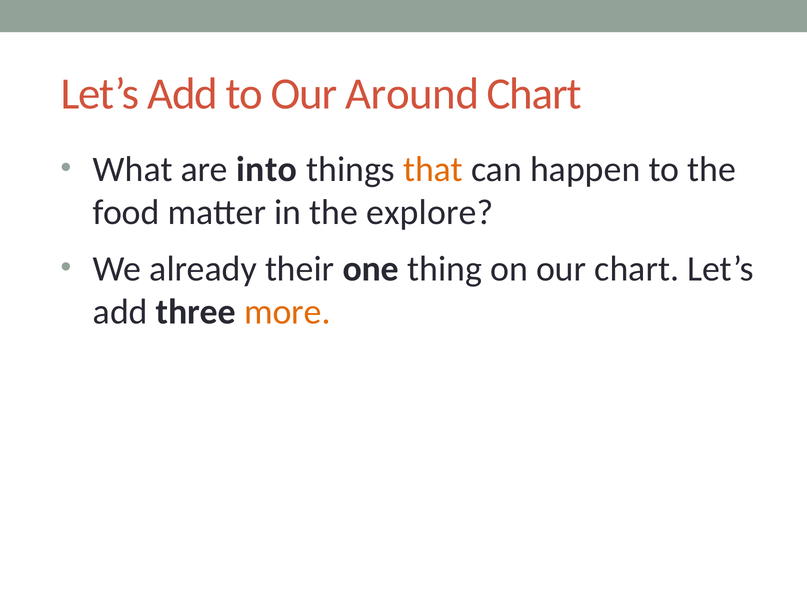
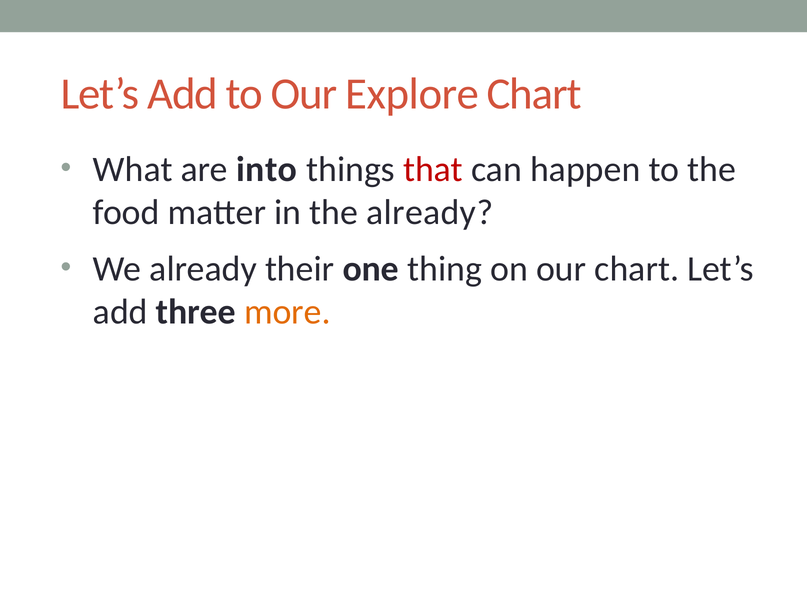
Around: Around -> Explore (412, 94)
that colour: orange -> red (433, 169)
the explore: explore -> already (430, 212)
